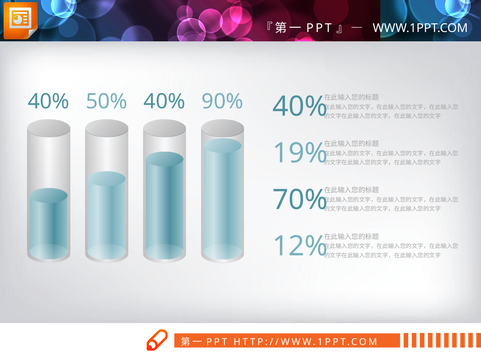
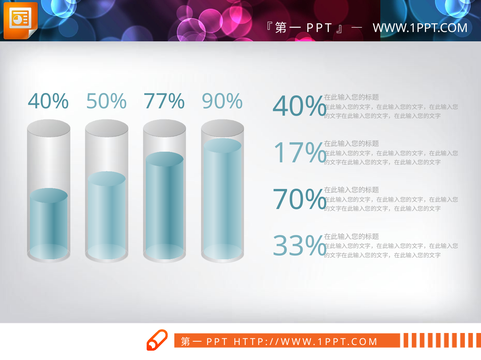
50% 40%: 40% -> 77% (165, 102)
19%: 19% -> 17% (300, 153)
12%: 12% -> 33% (300, 247)
